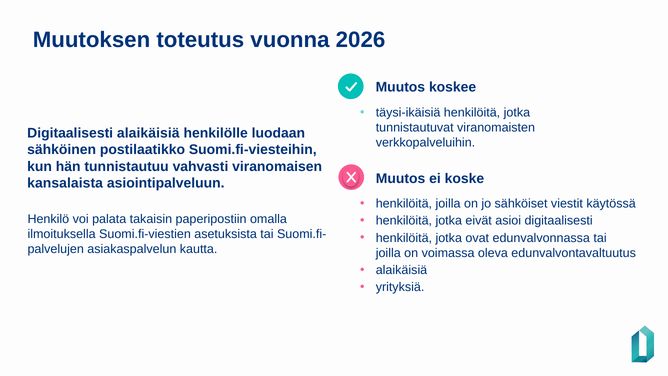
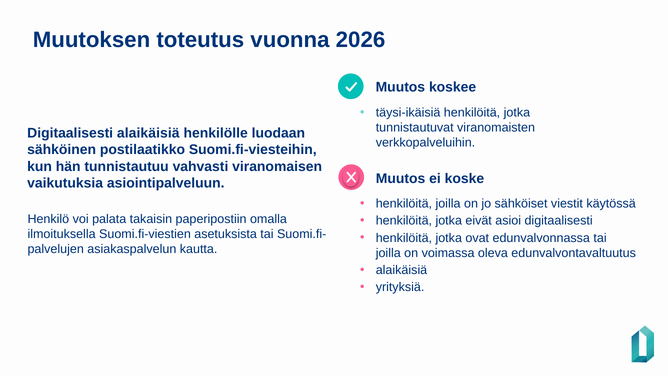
kansalaista: kansalaista -> vaikutuksia (65, 183)
